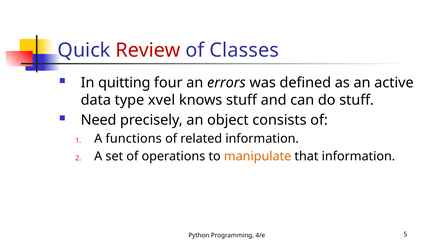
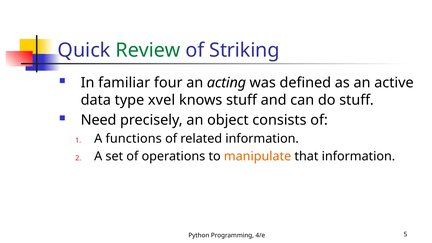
Review colour: red -> green (148, 50)
Classes: Classes -> Striking (244, 50)
quitting: quitting -> familiar (124, 83)
errors: errors -> acting (226, 83)
